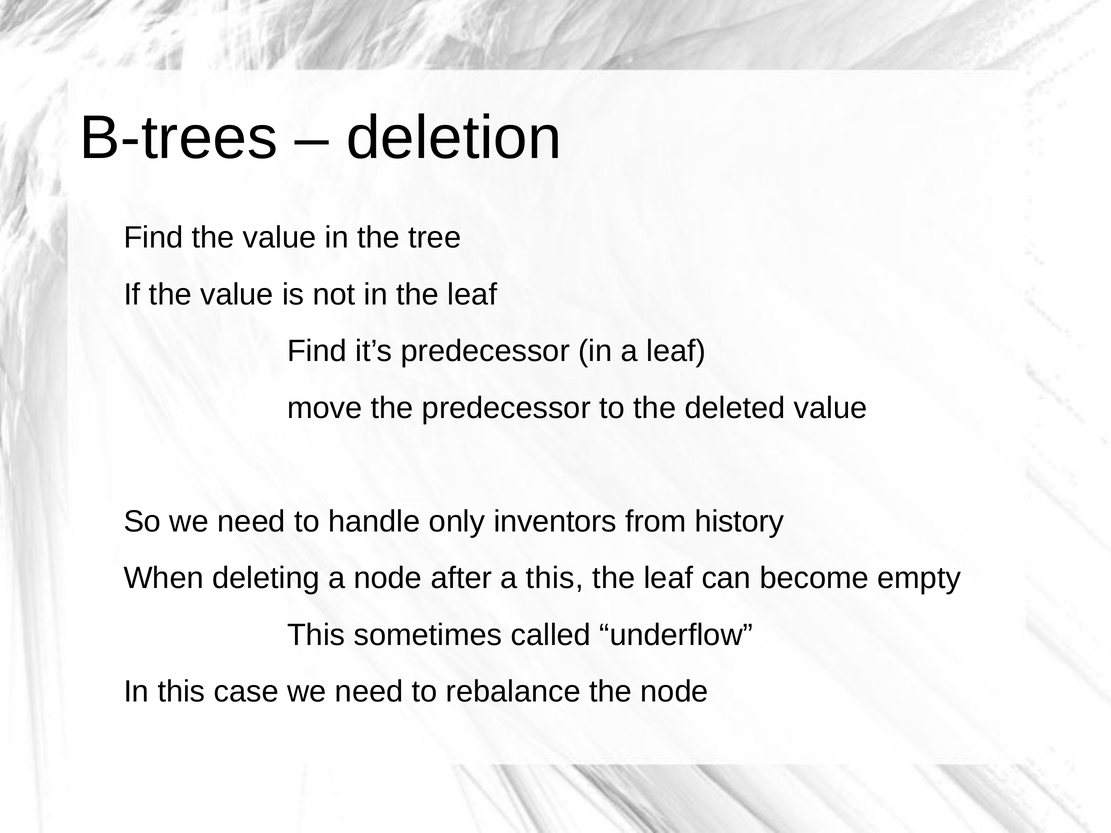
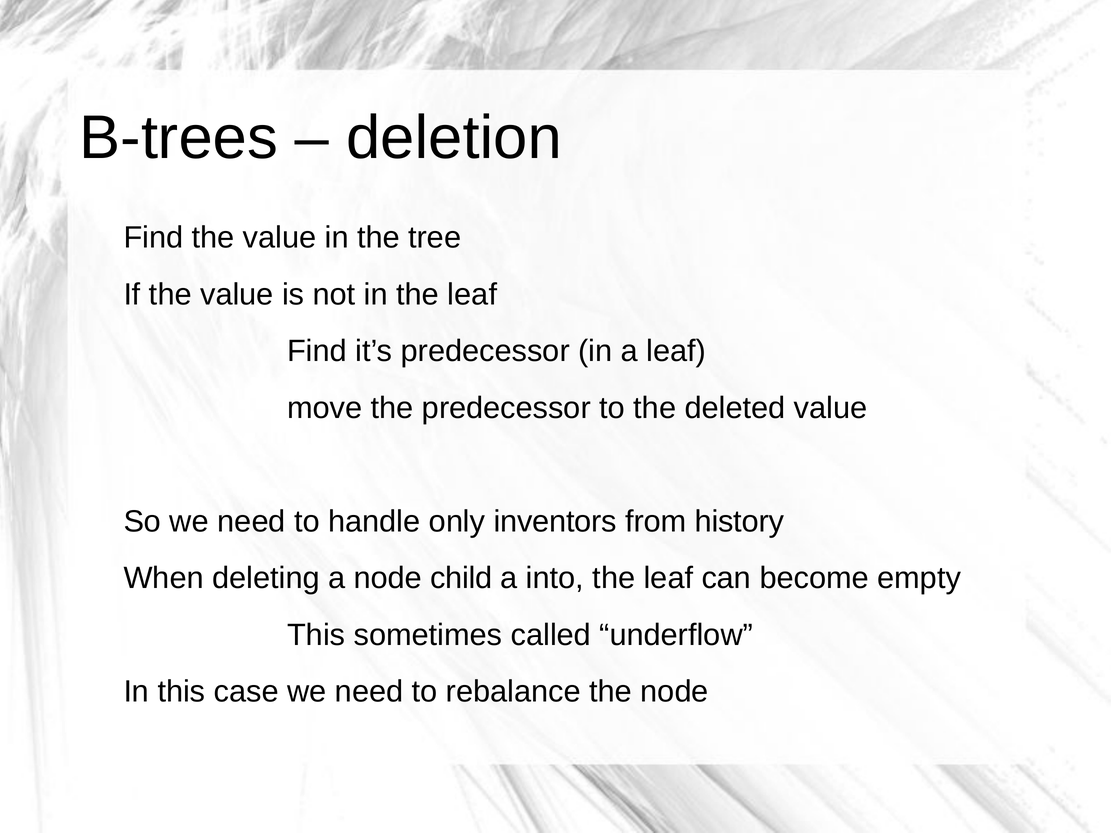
after: after -> child (461, 578)
a this: this -> into (555, 578)
